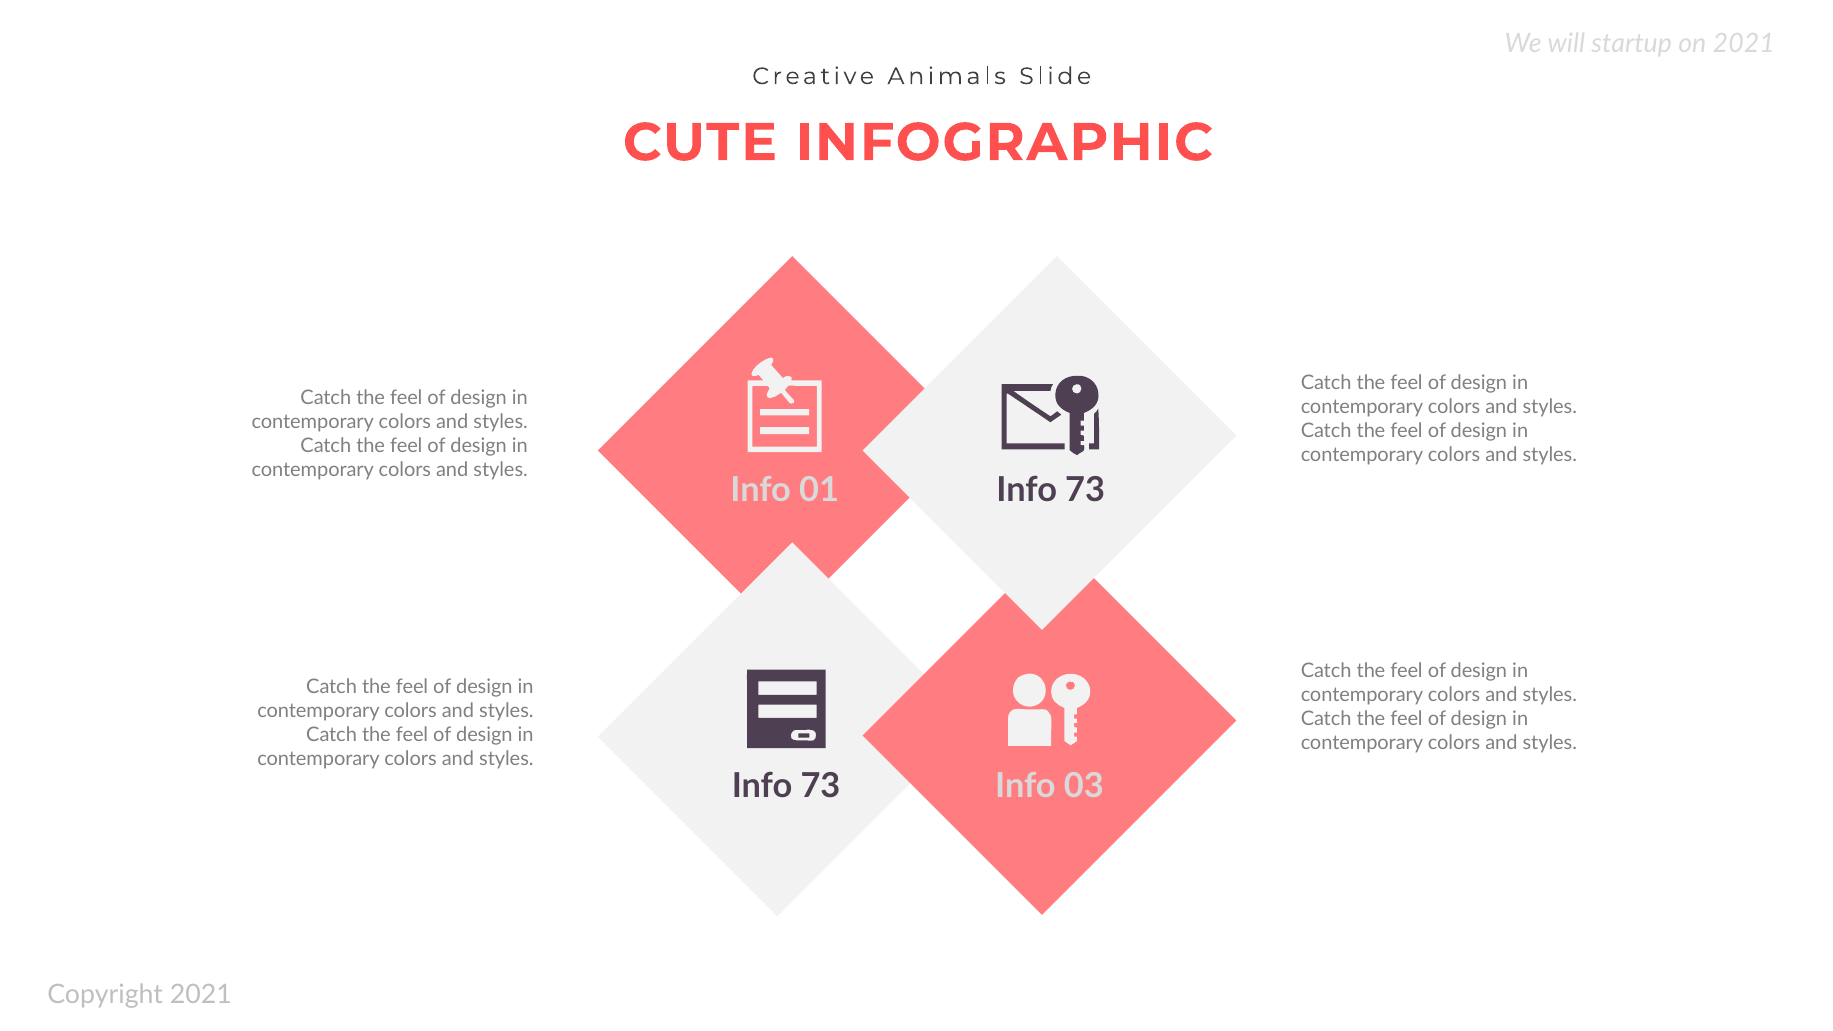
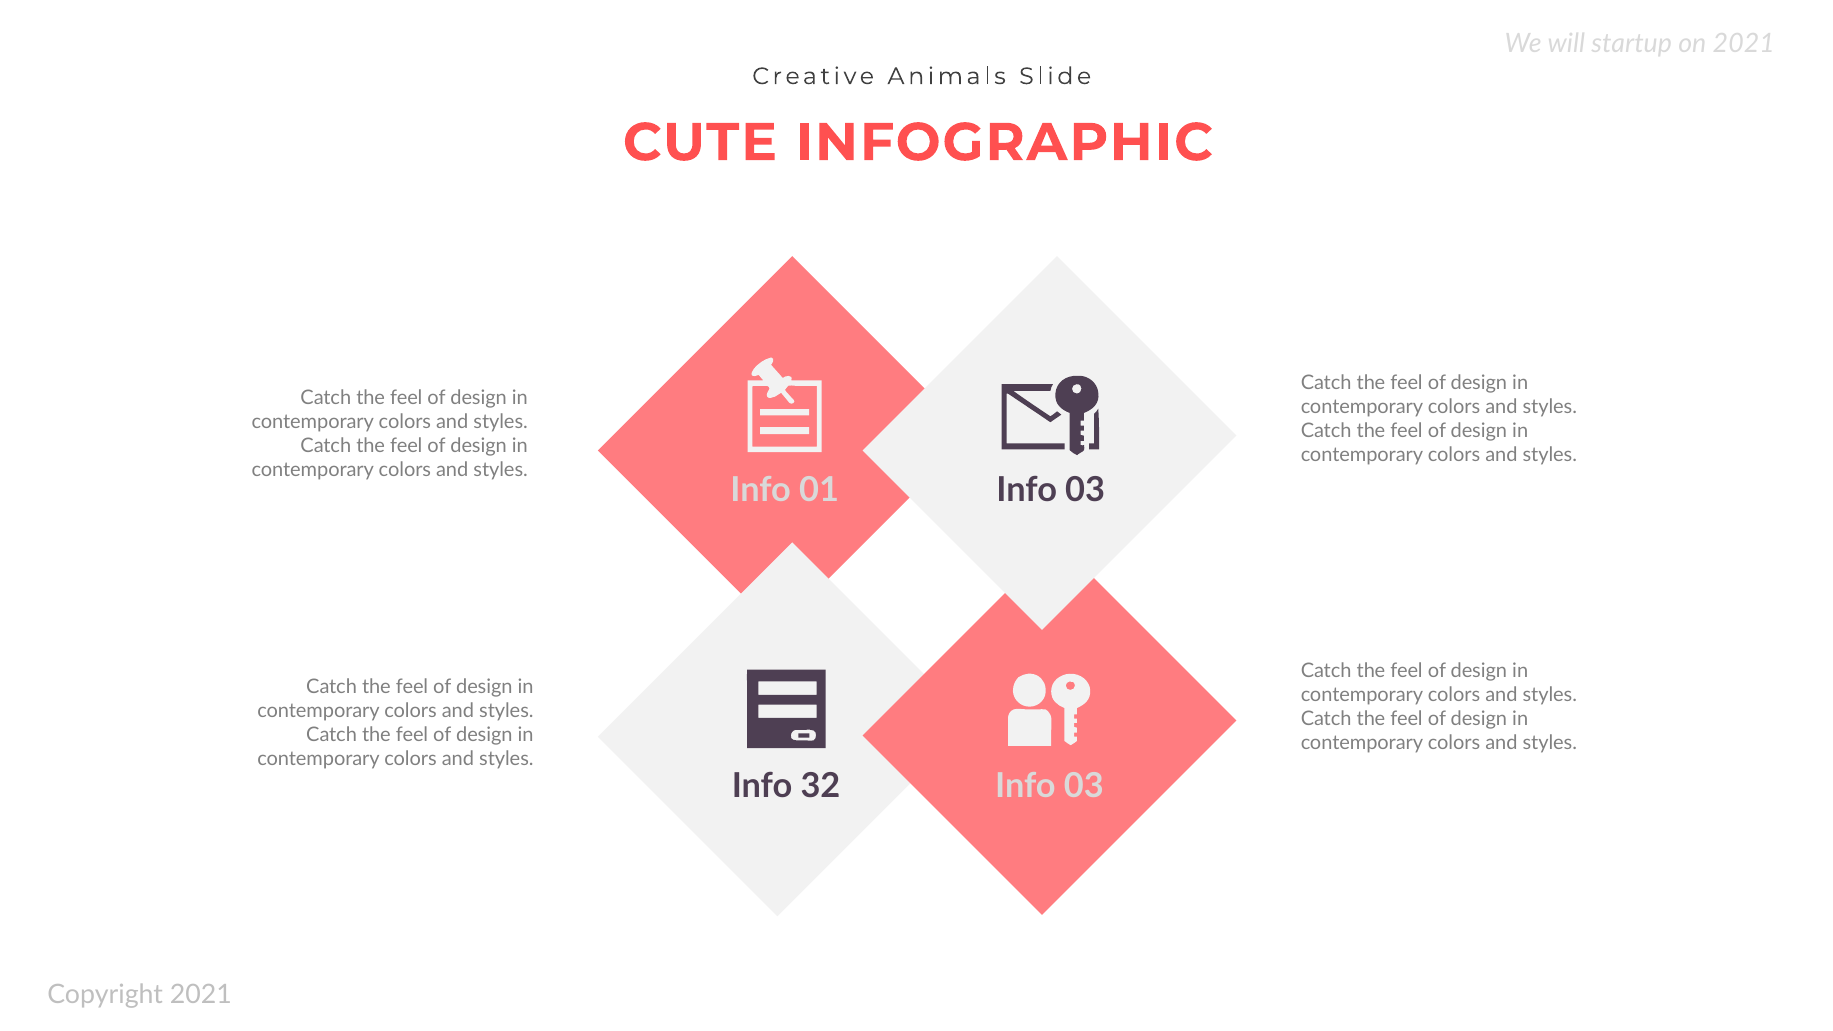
73: 73 -> 03 (1085, 490)
73: 73 -> 32 (820, 786)
